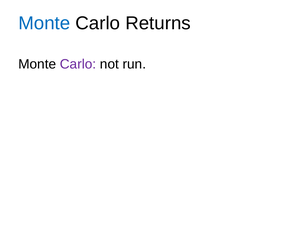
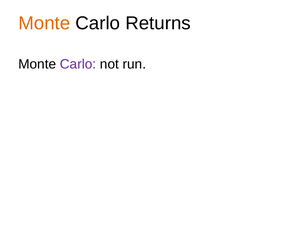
Monte colour: blue -> orange (44, 23)
